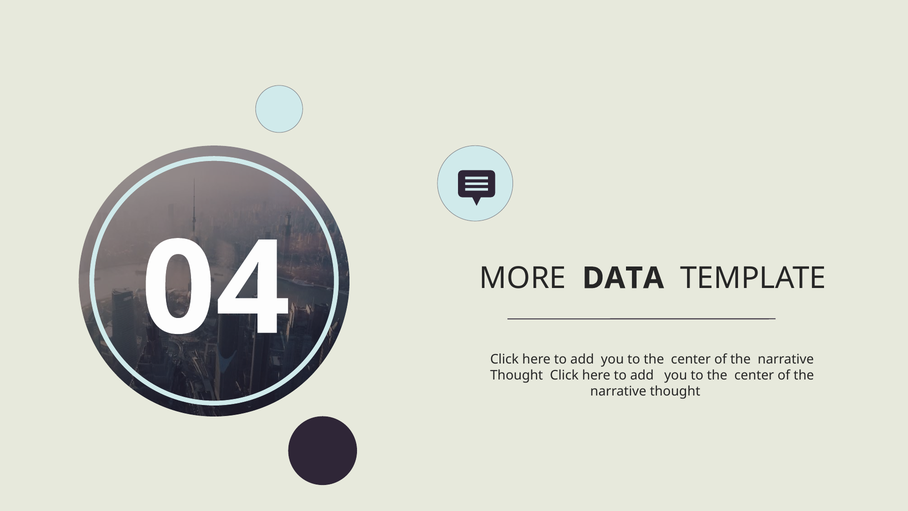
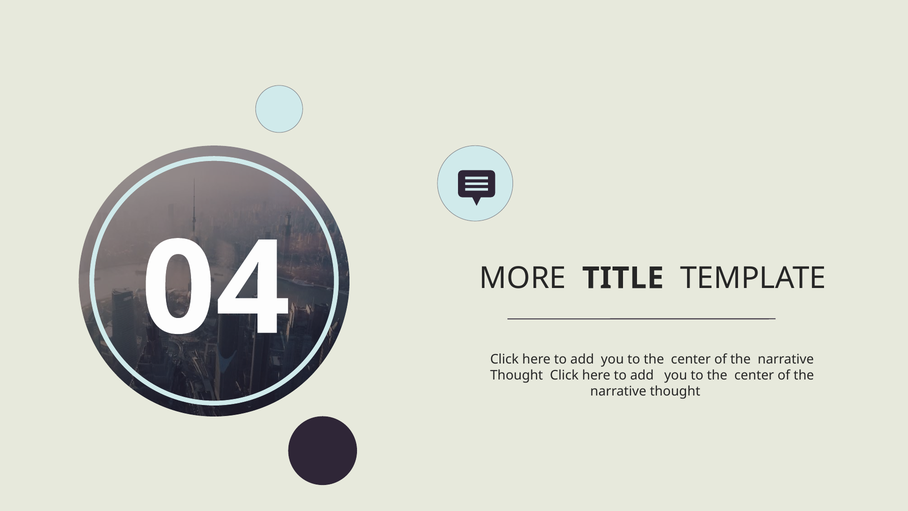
DATA: DATA -> TITLE (623, 278)
